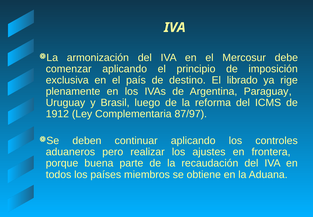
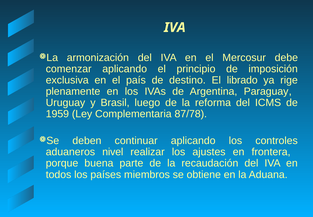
1912: 1912 -> 1959 (57, 114)
87/97: 87/97 -> 87/78 (191, 114)
pero: pero -> nivel (113, 152)
